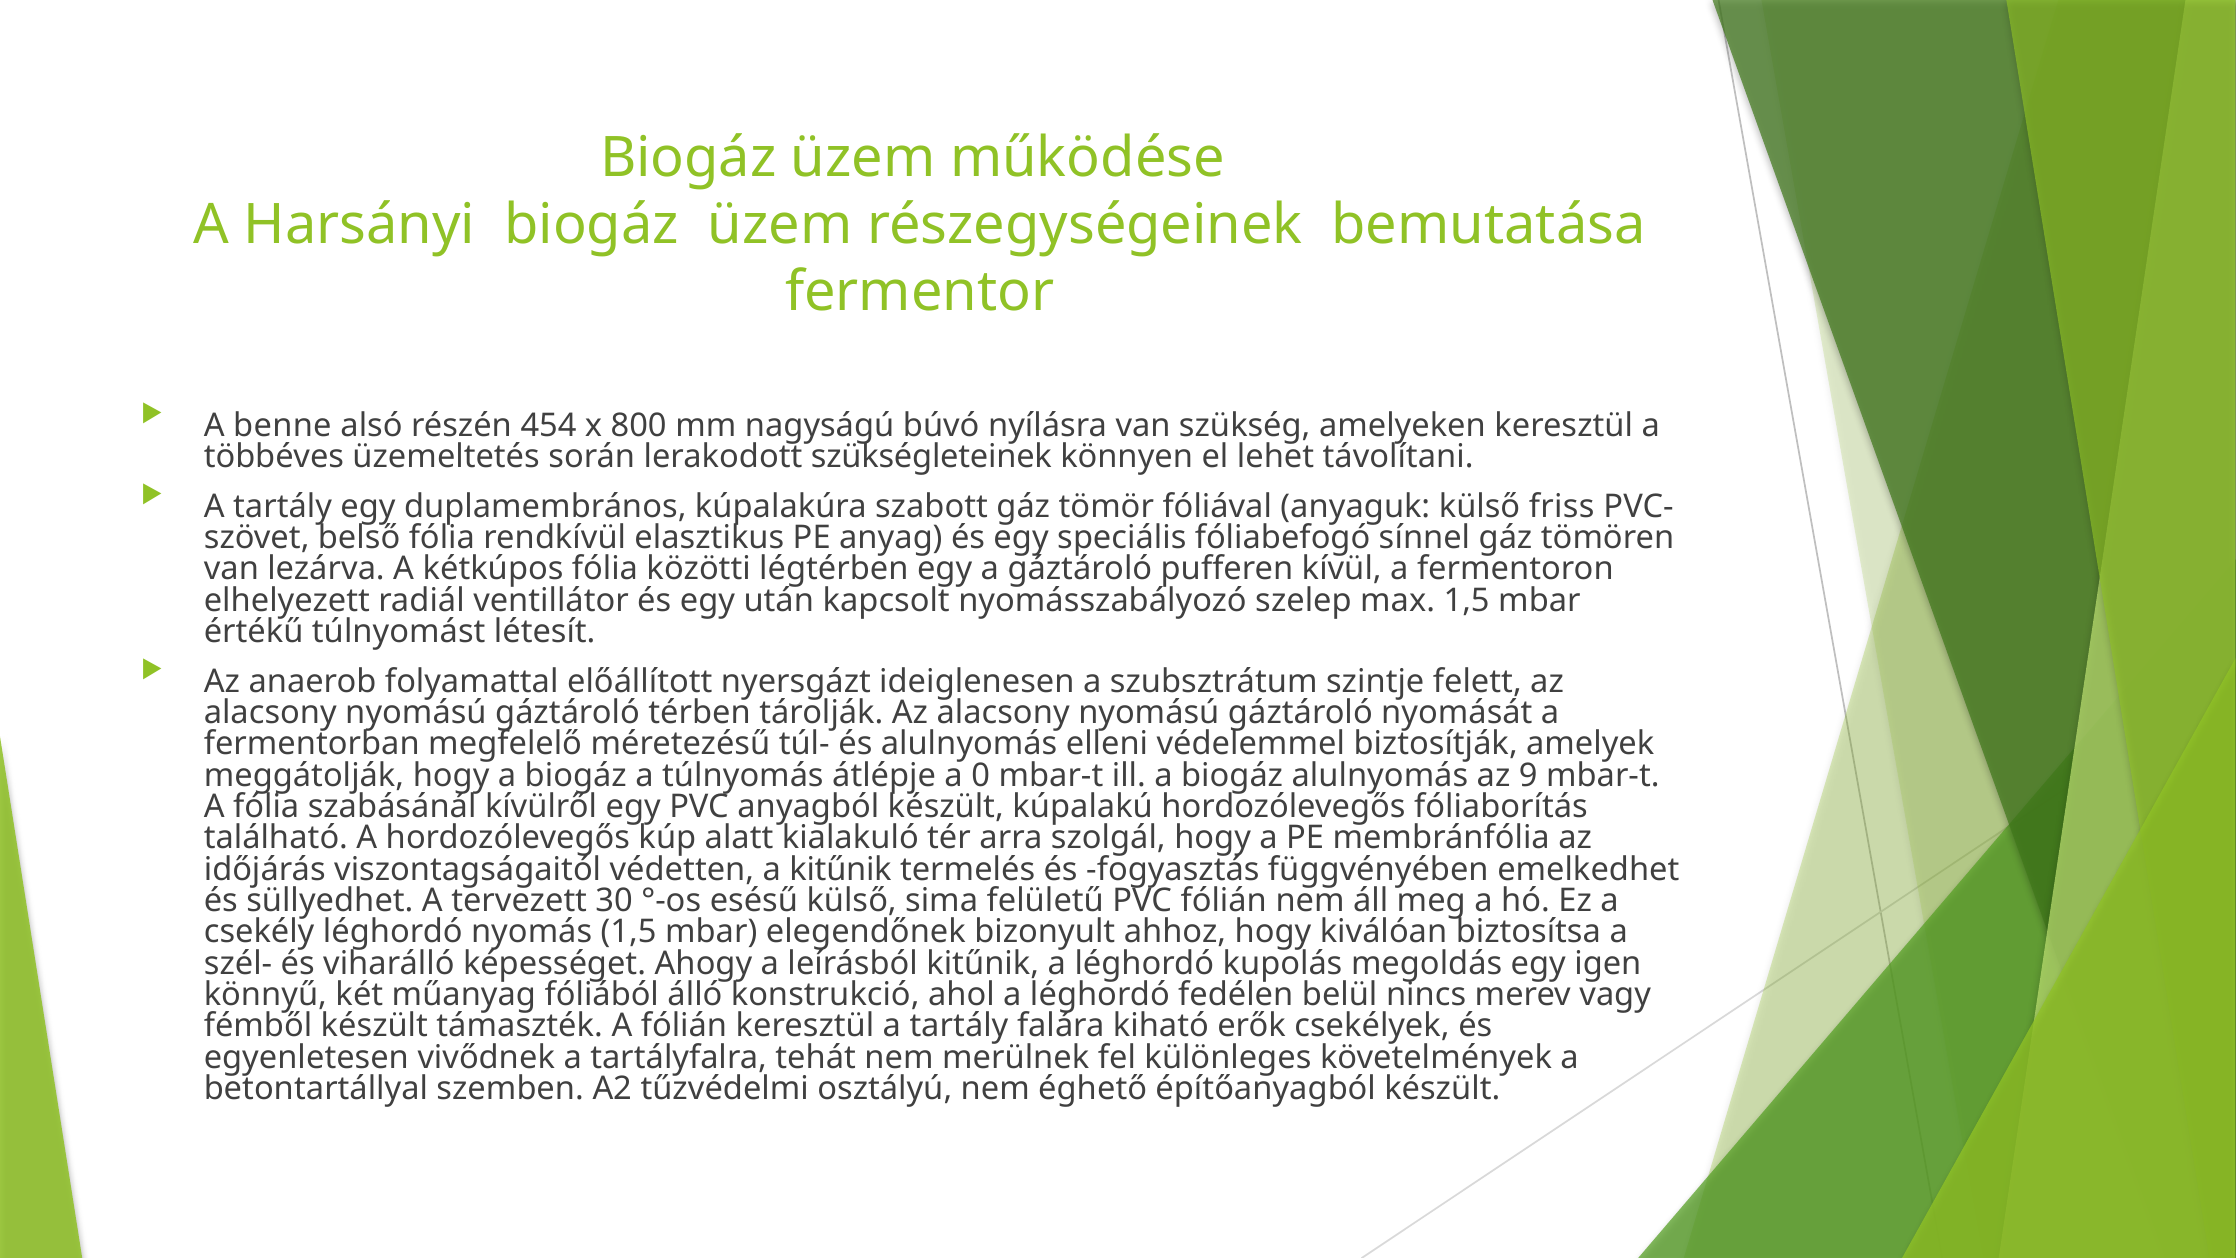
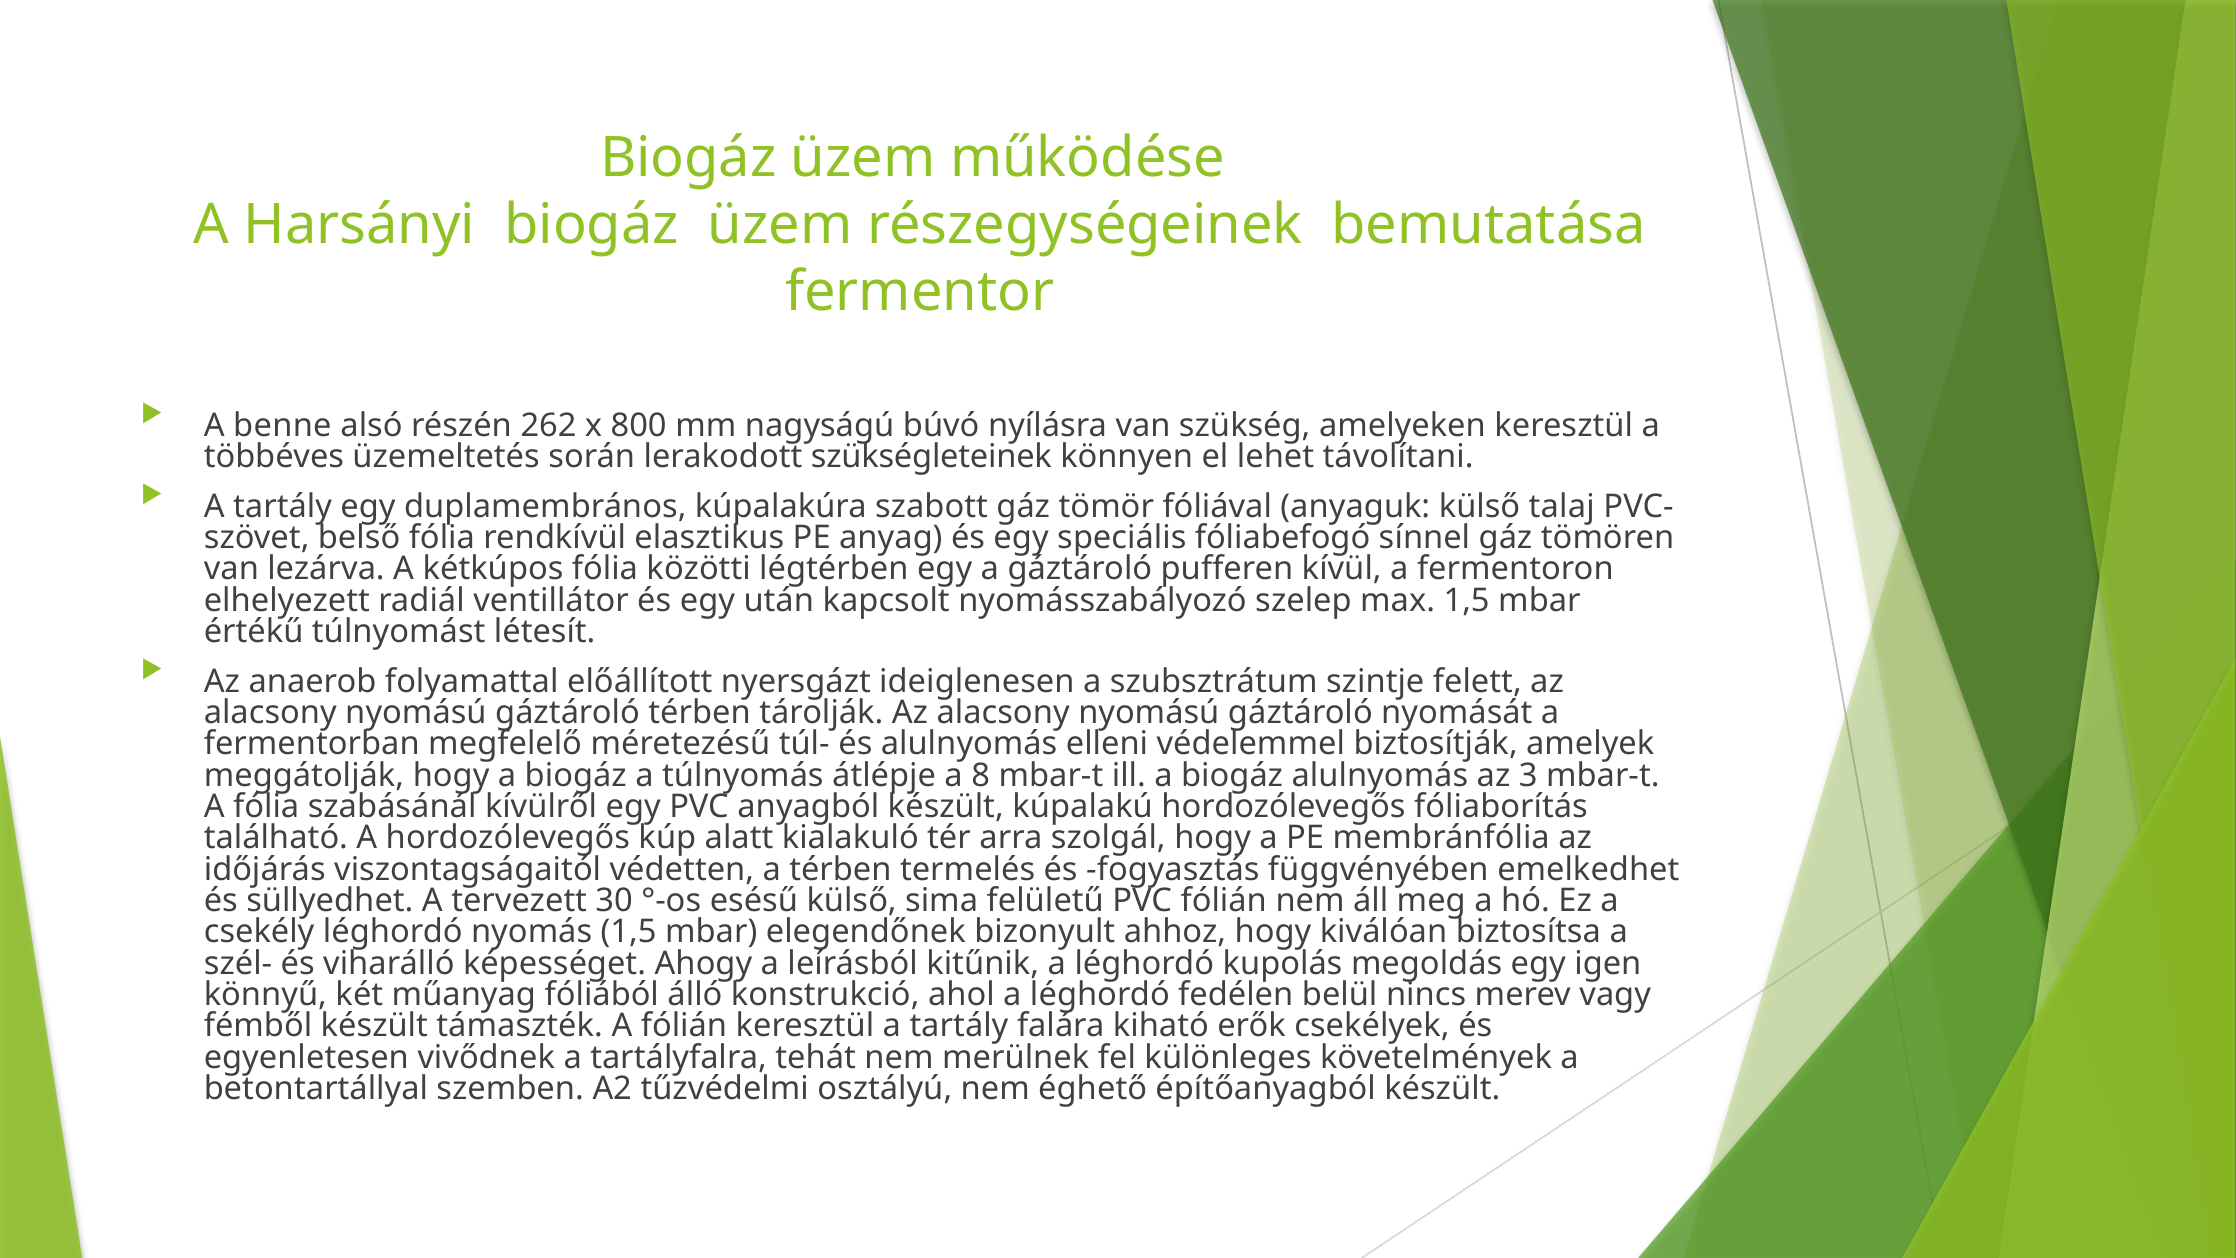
454: 454 -> 262 (549, 425)
friss: friss -> talaj (1562, 506)
0: 0 -> 8 (981, 775)
9: 9 -> 3 (1528, 775)
a kitűnik: kitűnik -> térben (840, 869)
